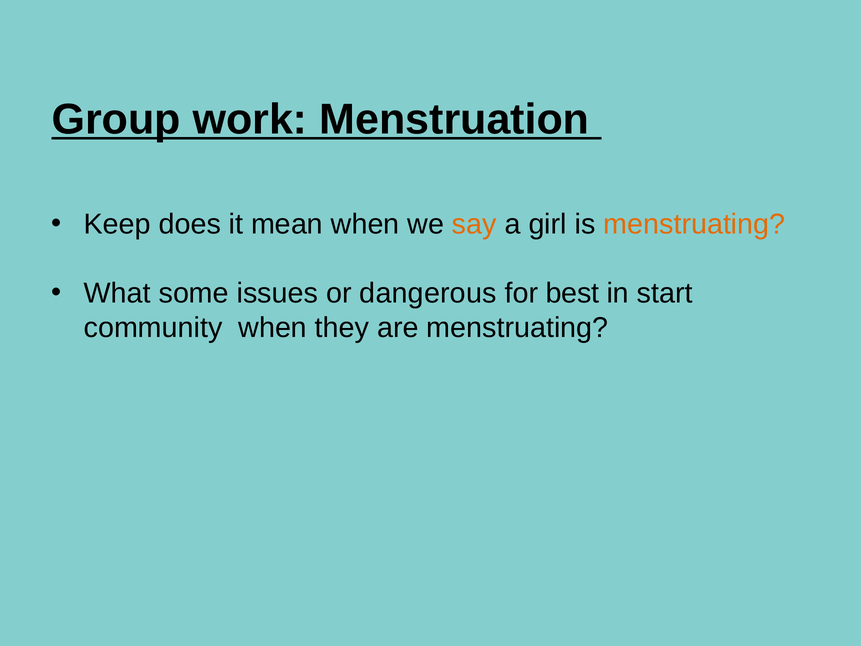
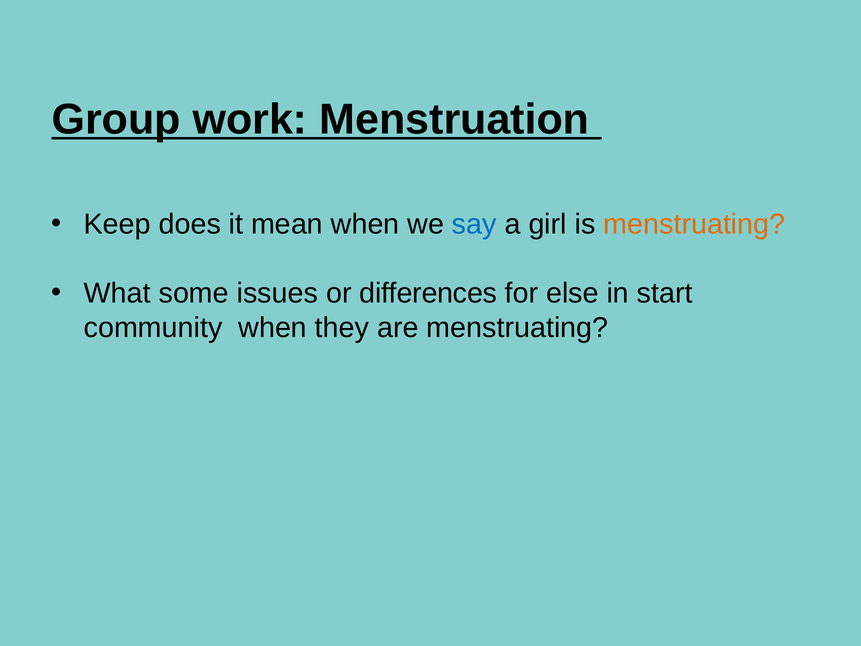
say colour: orange -> blue (474, 224)
dangerous: dangerous -> differences (428, 293)
best: best -> else (572, 293)
